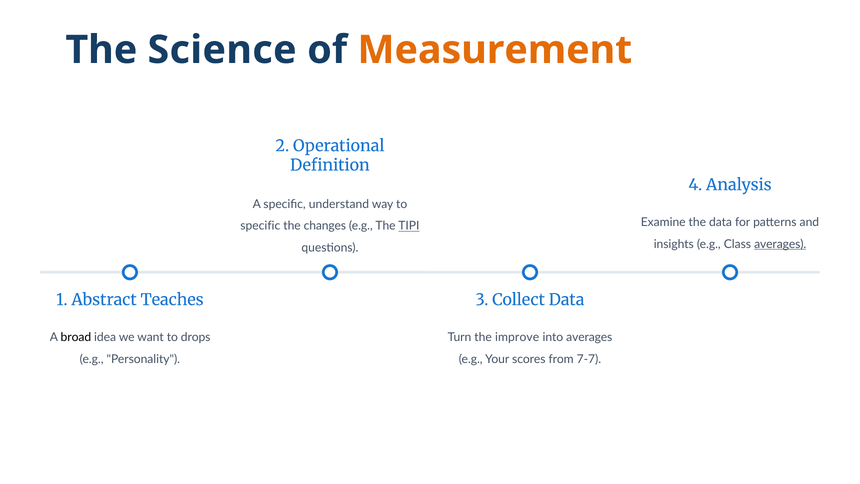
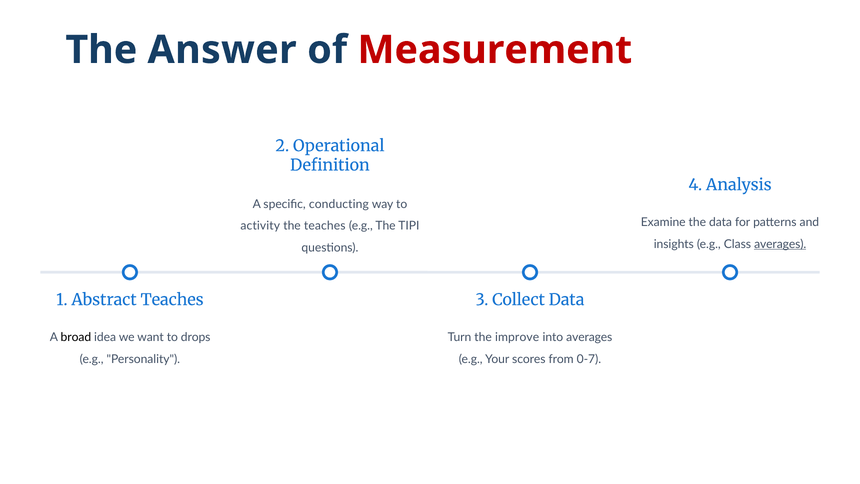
Science: Science -> Answer (222, 50)
Measurement colour: orange -> red (495, 50)
understand: understand -> conducting (339, 204)
specific: specific -> activity (260, 226)
the changes: changes -> teaches (325, 226)
TIPI underline: present -> none (409, 226)
7-7: 7-7 -> 0-7 (589, 359)
